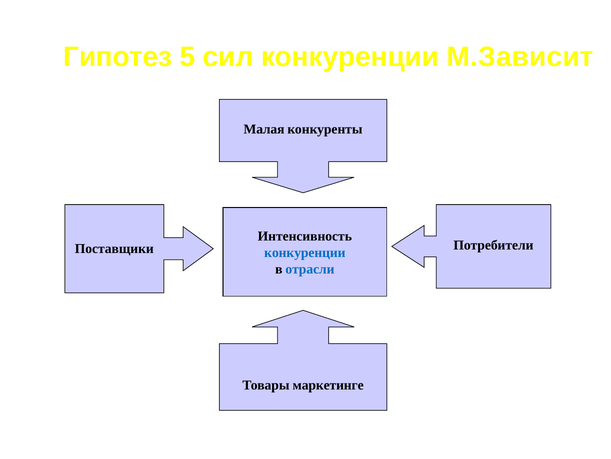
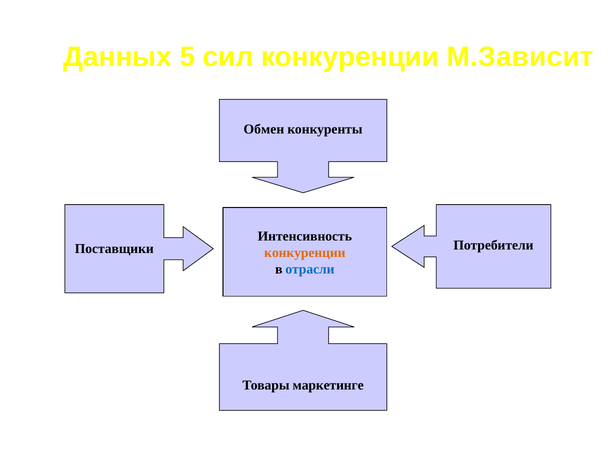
Гипотез: Гипотез -> Данных (118, 57)
Малая: Малая -> Обмен (264, 129)
конкуренции colour: blue -> orange (305, 252)
